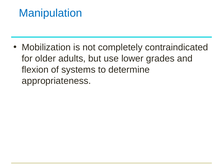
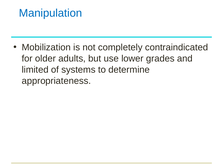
flexion: flexion -> limited (35, 70)
